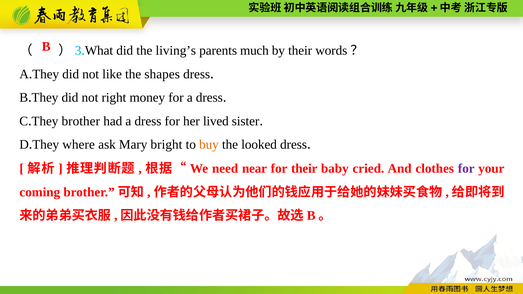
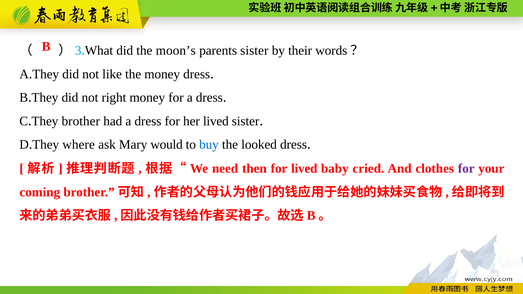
living’s: living’s -> moon’s (176, 51)
parents much: much -> sister (254, 51)
the shapes: shapes -> money (162, 74)
bright: bright -> would (167, 145)
buy colour: orange -> blue (209, 145)
near: near -> then (254, 169)
for their: their -> lived (304, 169)
